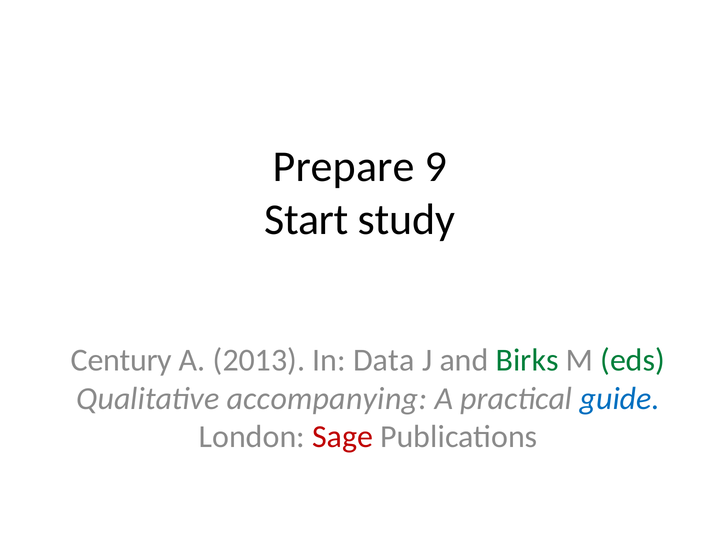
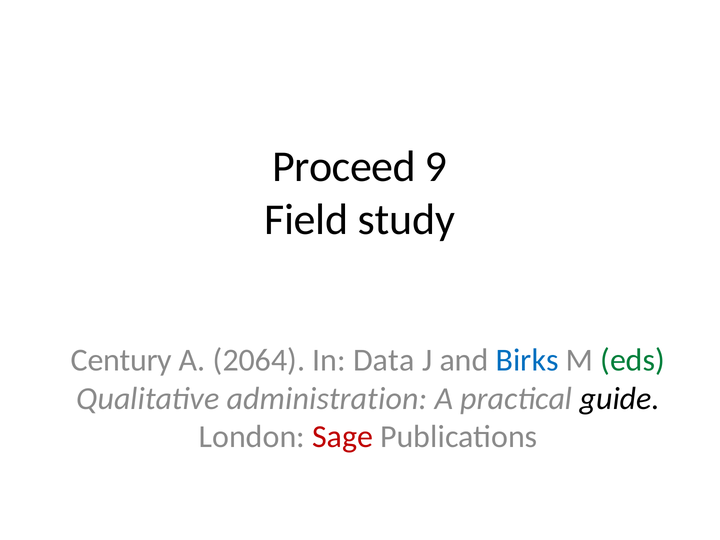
Prepare: Prepare -> Proceed (344, 167)
Start: Start -> Field (306, 220)
2013: 2013 -> 2064 (259, 360)
Birks colour: green -> blue (527, 360)
accompanying: accompanying -> administration (327, 398)
guide colour: blue -> black (620, 398)
